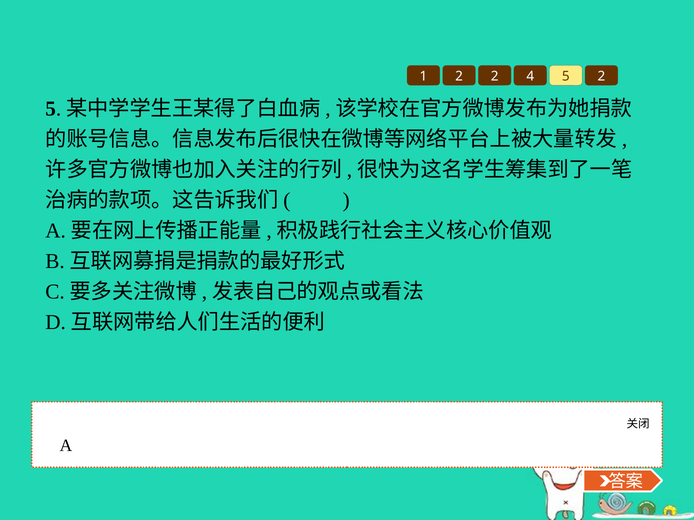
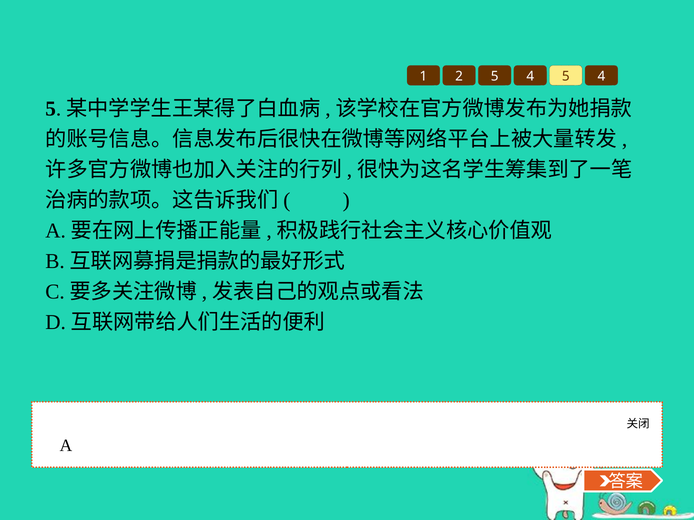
2 2: 2 -> 5 (495, 76)
4 5 2: 2 -> 4 (601, 76)
